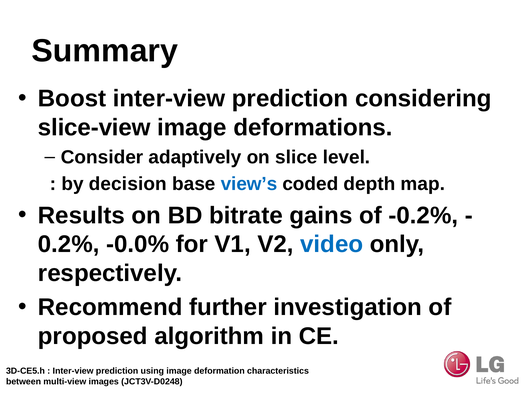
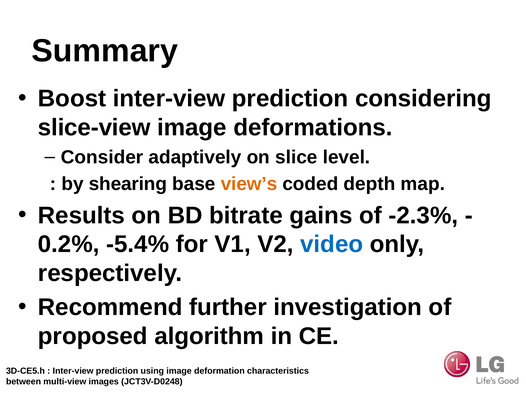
decision: decision -> shearing (128, 184)
view’s colour: blue -> orange (249, 184)
-0.2%: -0.2% -> -2.3% (423, 216)
-0.0%: -0.0% -> -5.4% (138, 245)
